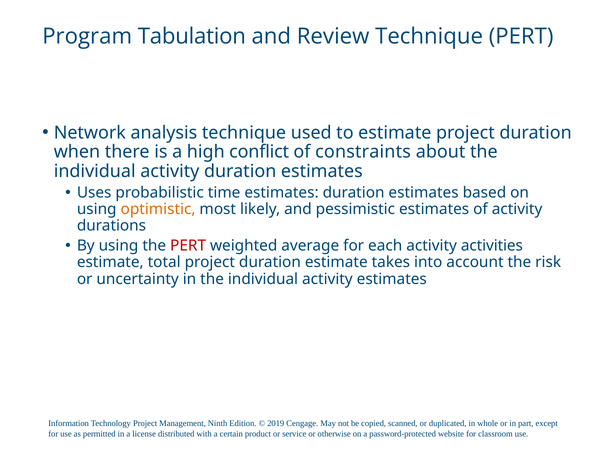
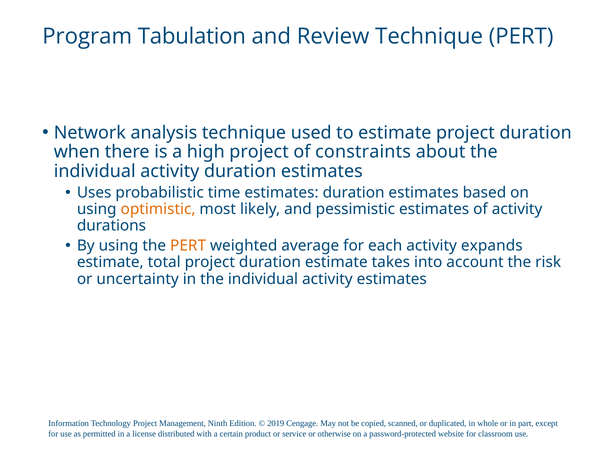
high conflict: conflict -> project (259, 152)
PERT colour: red -> orange (188, 245)
activities: activities -> expands (492, 245)
